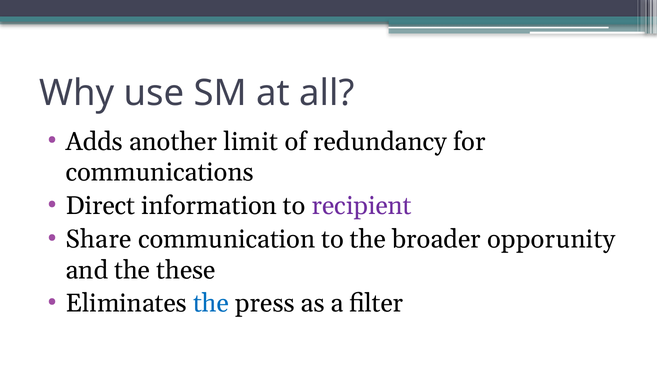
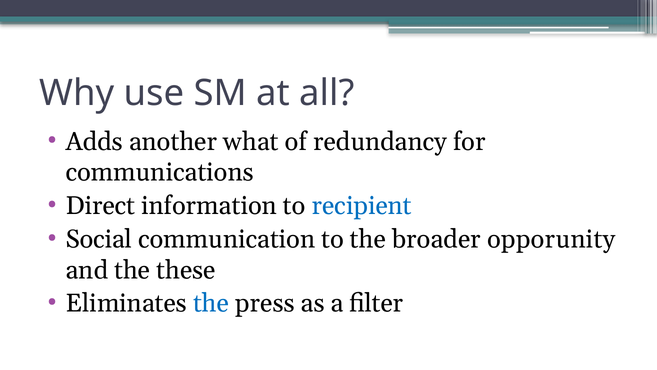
limit: limit -> what (251, 142)
recipient colour: purple -> blue (362, 206)
Share: Share -> Social (99, 239)
